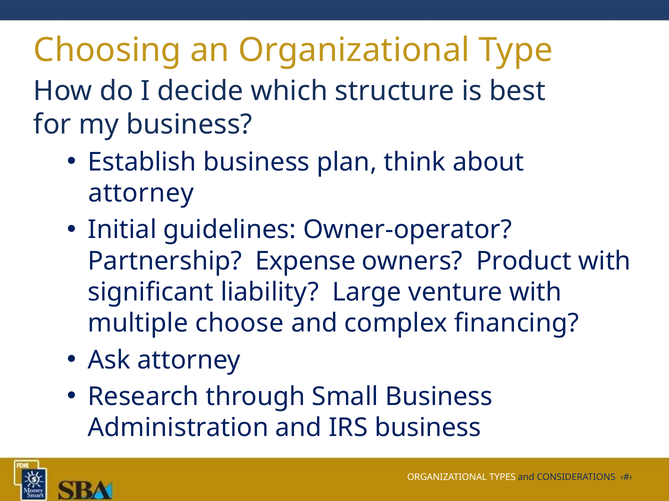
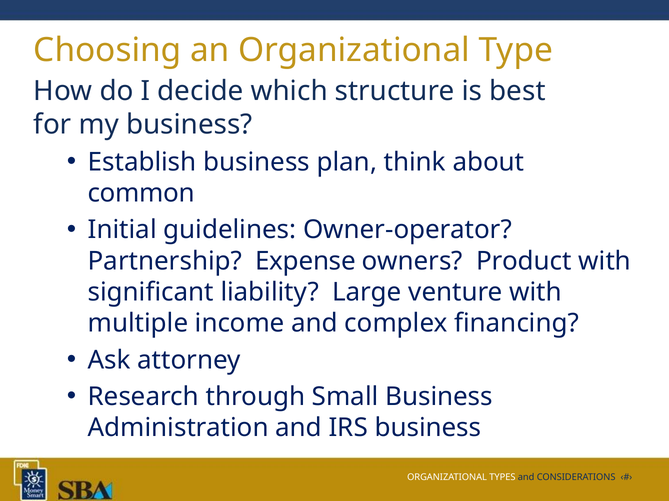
attorney: attorney -> common (141, 194)
choose: choose -> income (240, 324)
